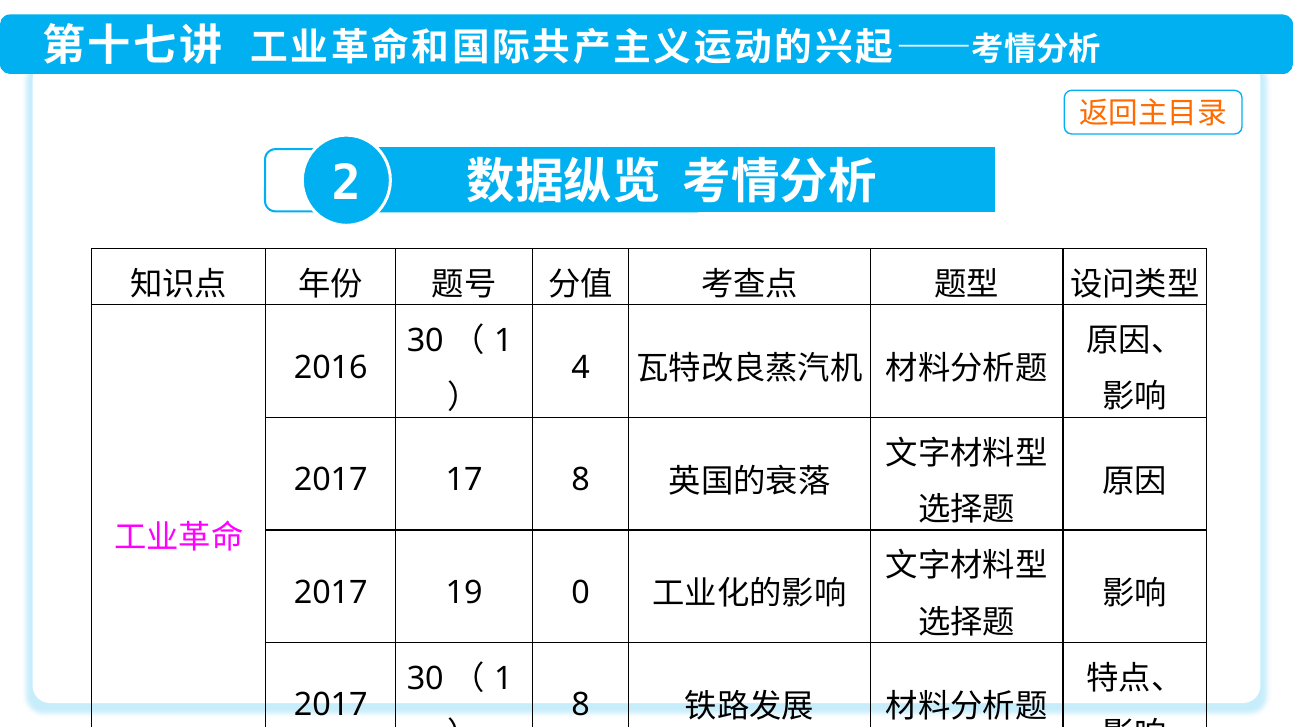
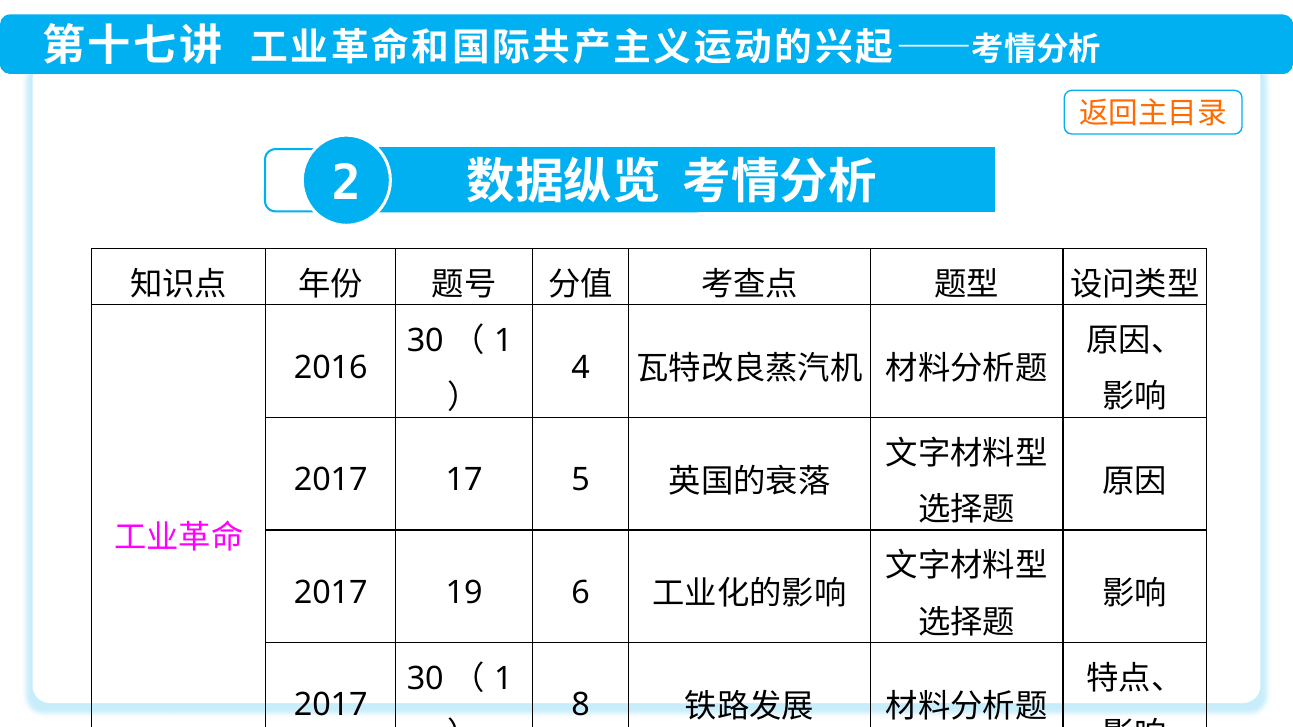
17 8: 8 -> 5 (581, 480)
0: 0 -> 6 (581, 593)
